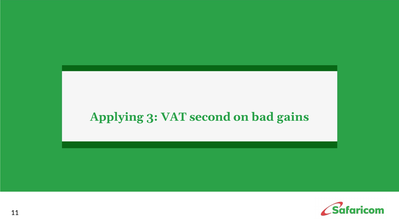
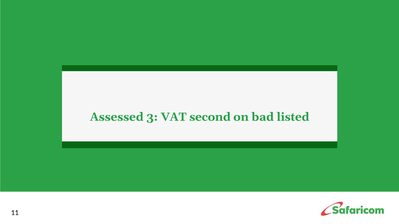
Applying: Applying -> Assessed (117, 117)
gains: gains -> listed (293, 117)
